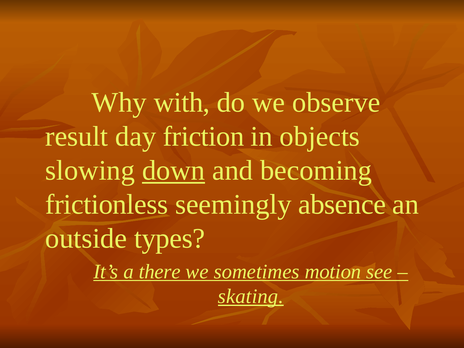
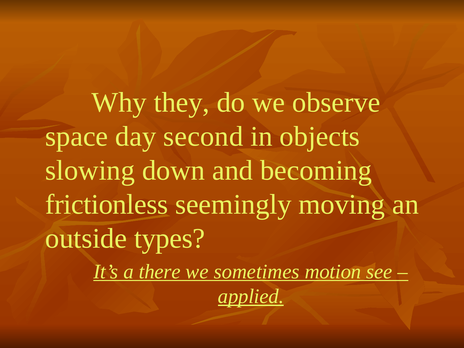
with: with -> they (182, 103)
result: result -> space (77, 137)
friction: friction -> second (203, 137)
down underline: present -> none (174, 171)
absence: absence -> moving (342, 205)
skating: skating -> applied (251, 296)
